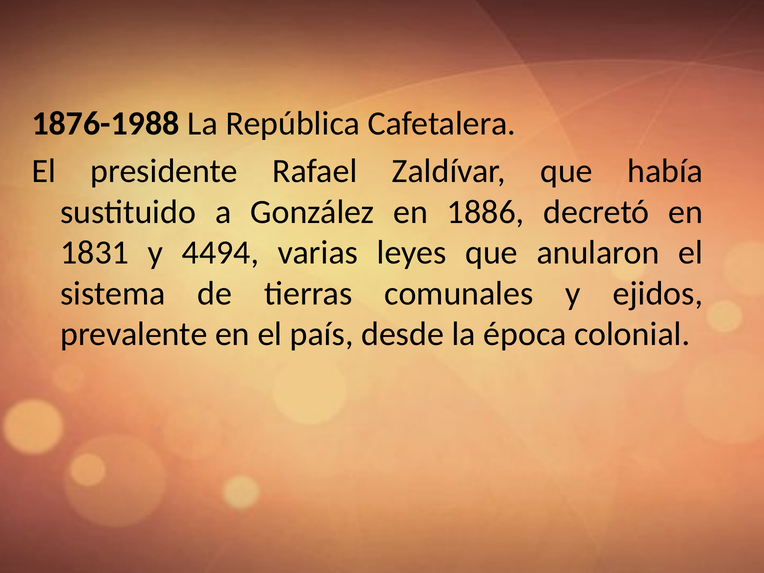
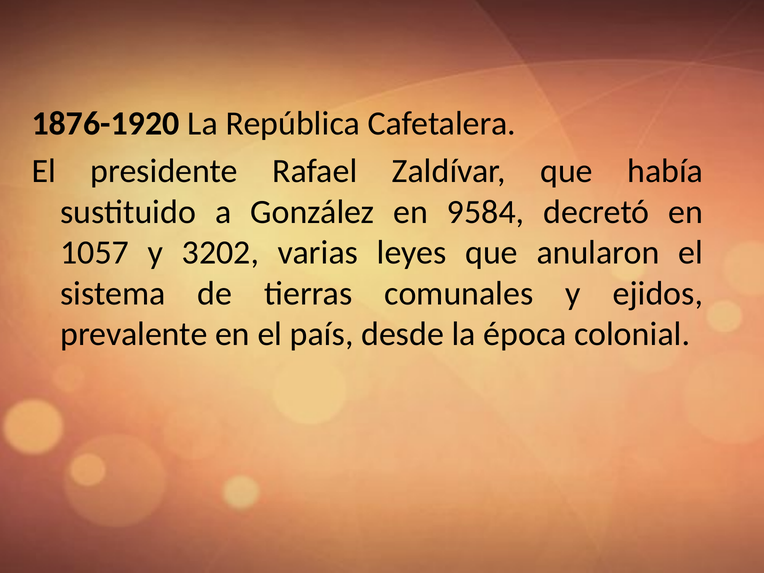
1876-1988: 1876-1988 -> 1876-1920 (106, 124)
1886: 1886 -> 9584 (486, 212)
1831: 1831 -> 1057 (95, 253)
4494: 4494 -> 3202 (220, 253)
